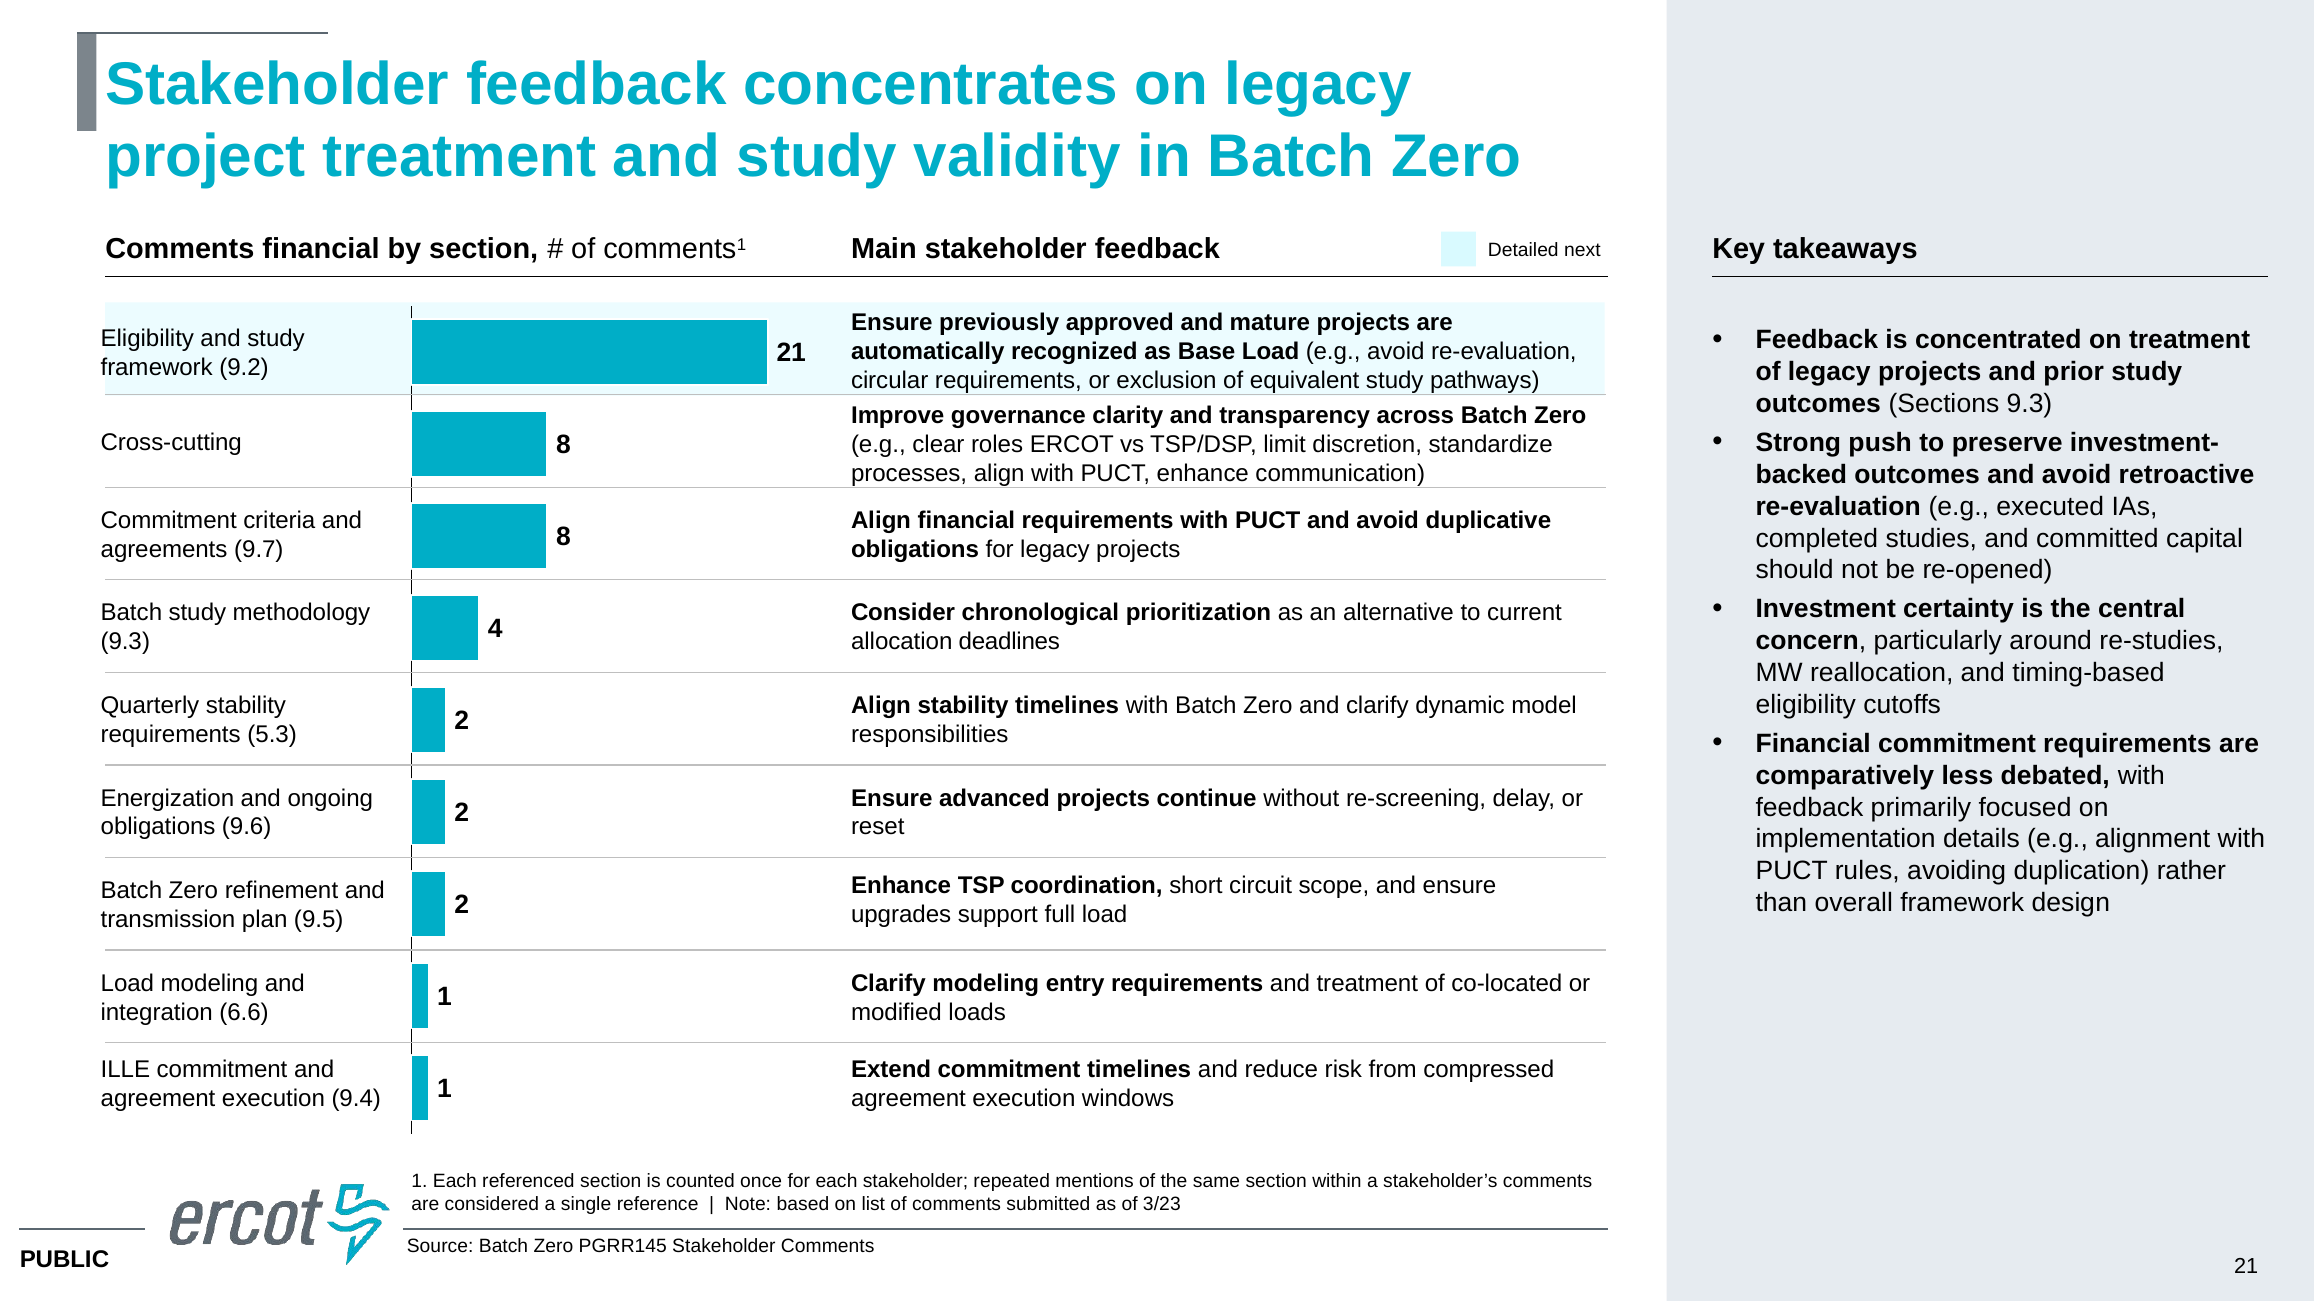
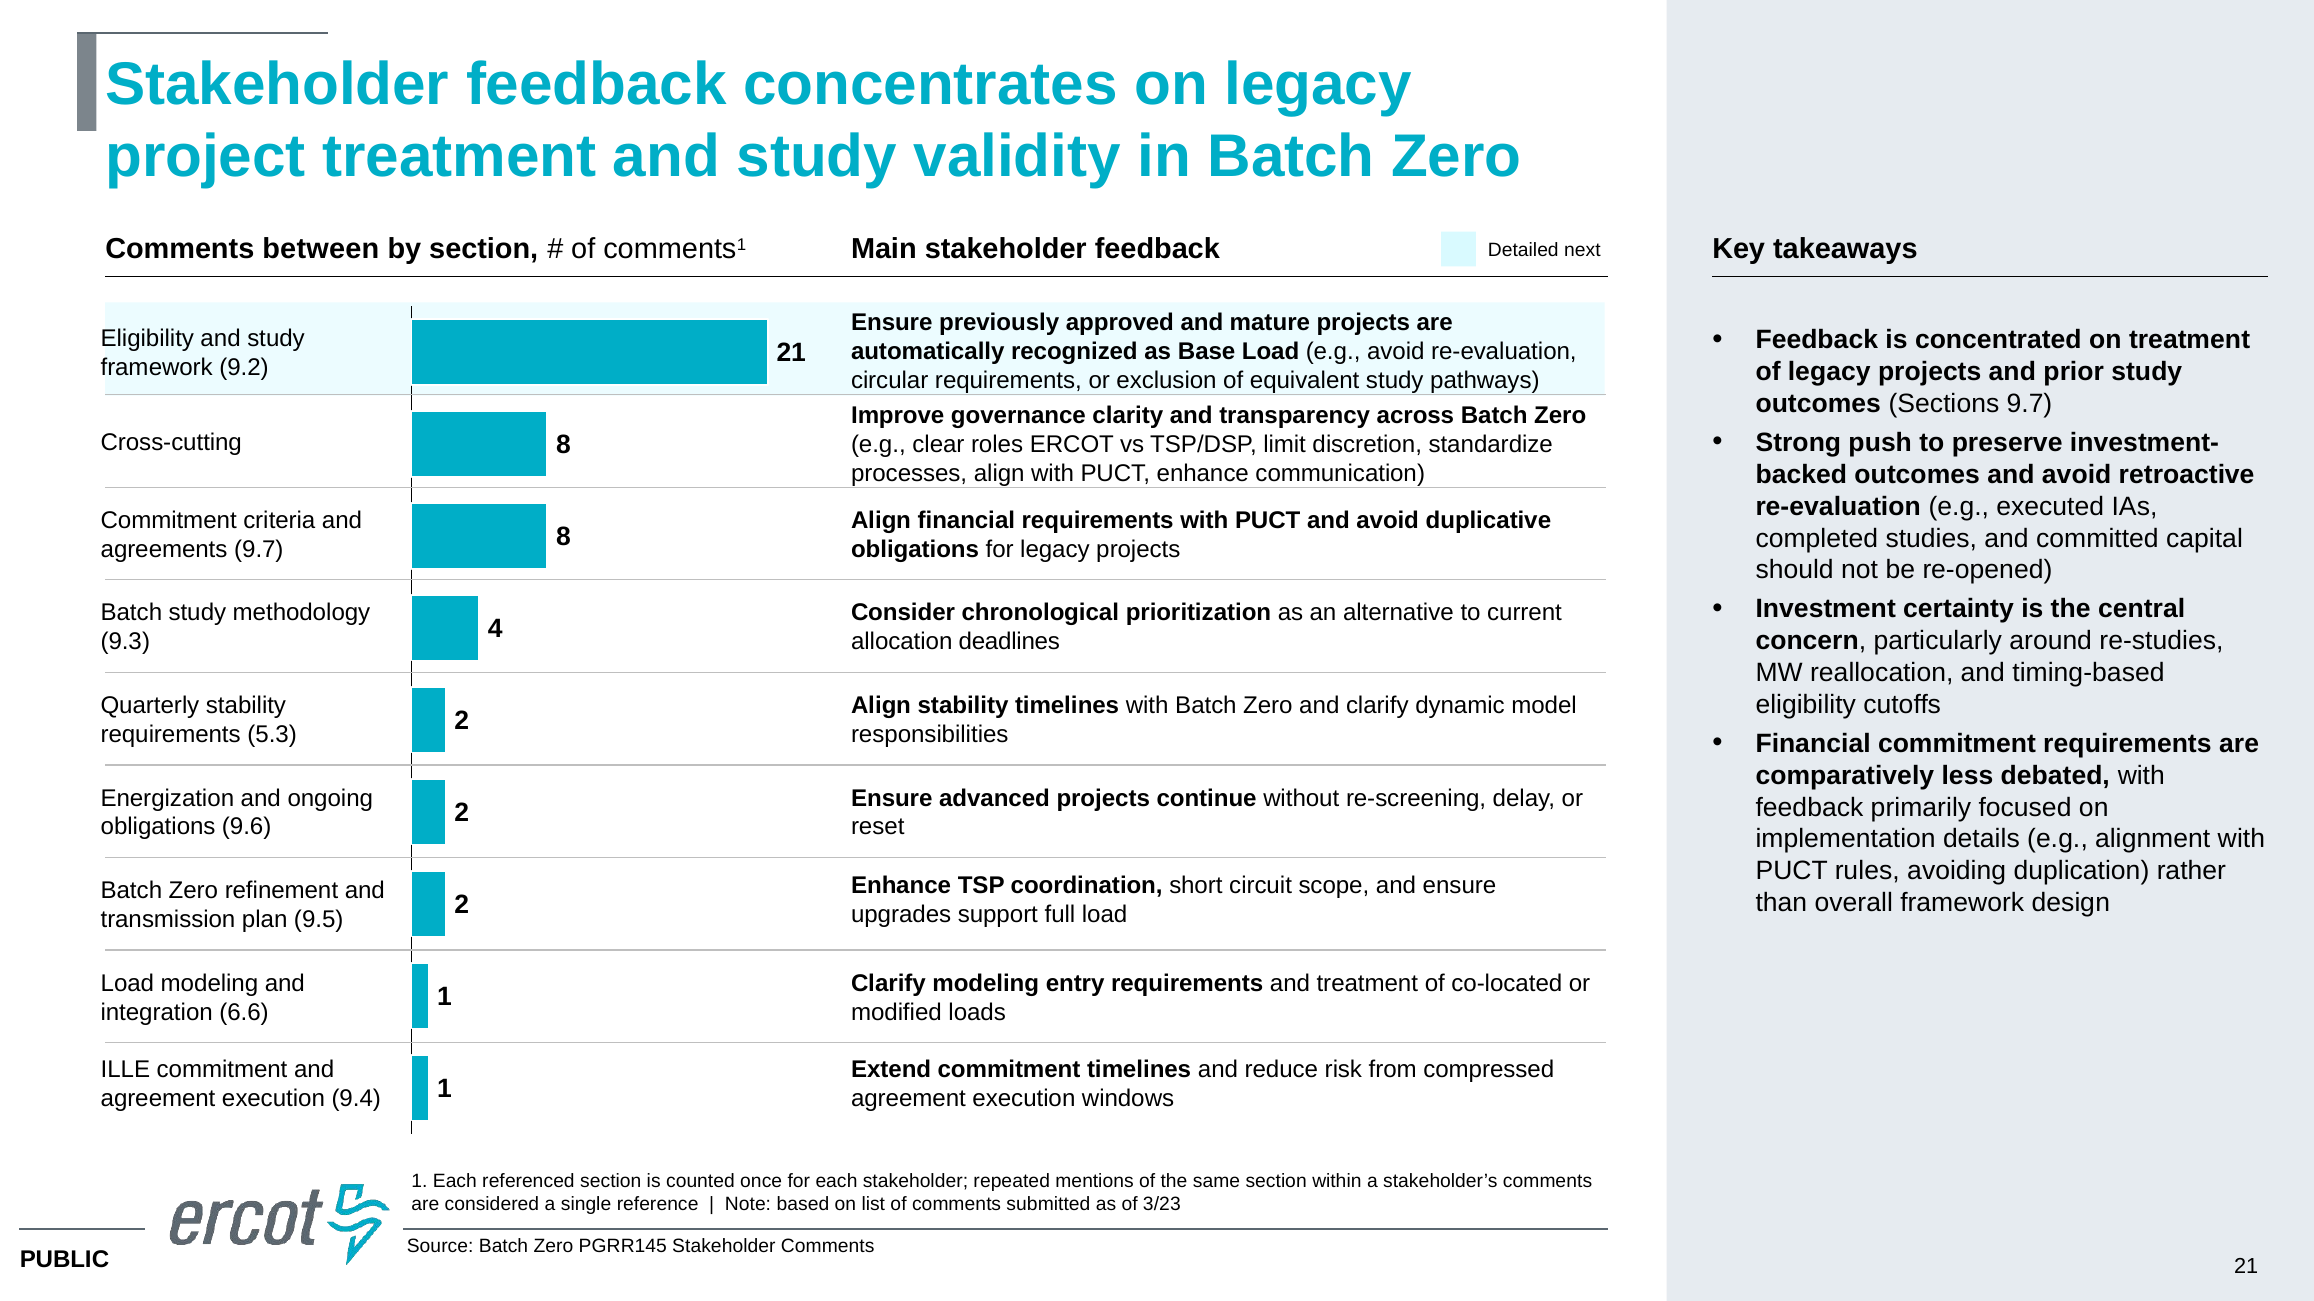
Comments financial: financial -> between (321, 249)
Sections 9.3: 9.3 -> 9.7 (2030, 404)
